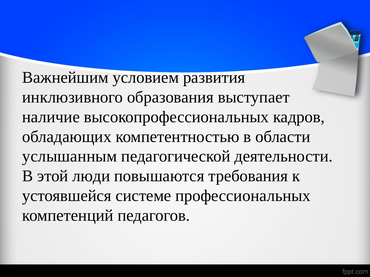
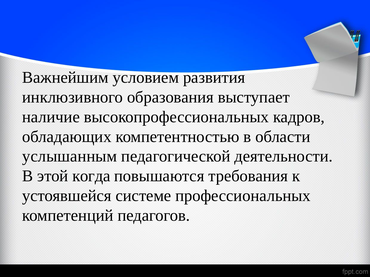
люди: люди -> когда (91, 176)
